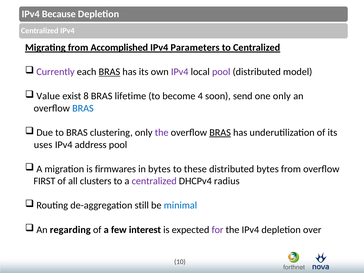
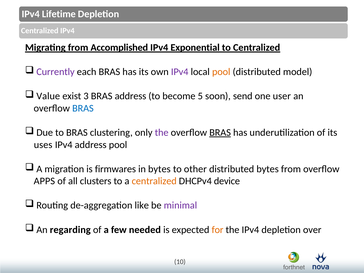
Because: Because -> Lifetime (59, 14)
Parameters: Parameters -> Exponential (195, 48)
BRAS underline: present -> none (109, 72)
pool colour: purple -> orange (221, 72)
8: 8 -> 3 (86, 96)
BRAS lifetime: lifetime -> address (130, 96)
4: 4 -> 5 (200, 96)
one only: only -> user (282, 96)
these: these -> other (195, 169)
FIRST: FIRST -> APPS (44, 181)
centralized colour: purple -> orange (154, 181)
radius: radius -> device (227, 181)
still: still -> like (142, 205)
minimal colour: blue -> purple (180, 205)
interest: interest -> needed (145, 230)
for colour: purple -> orange (218, 230)
